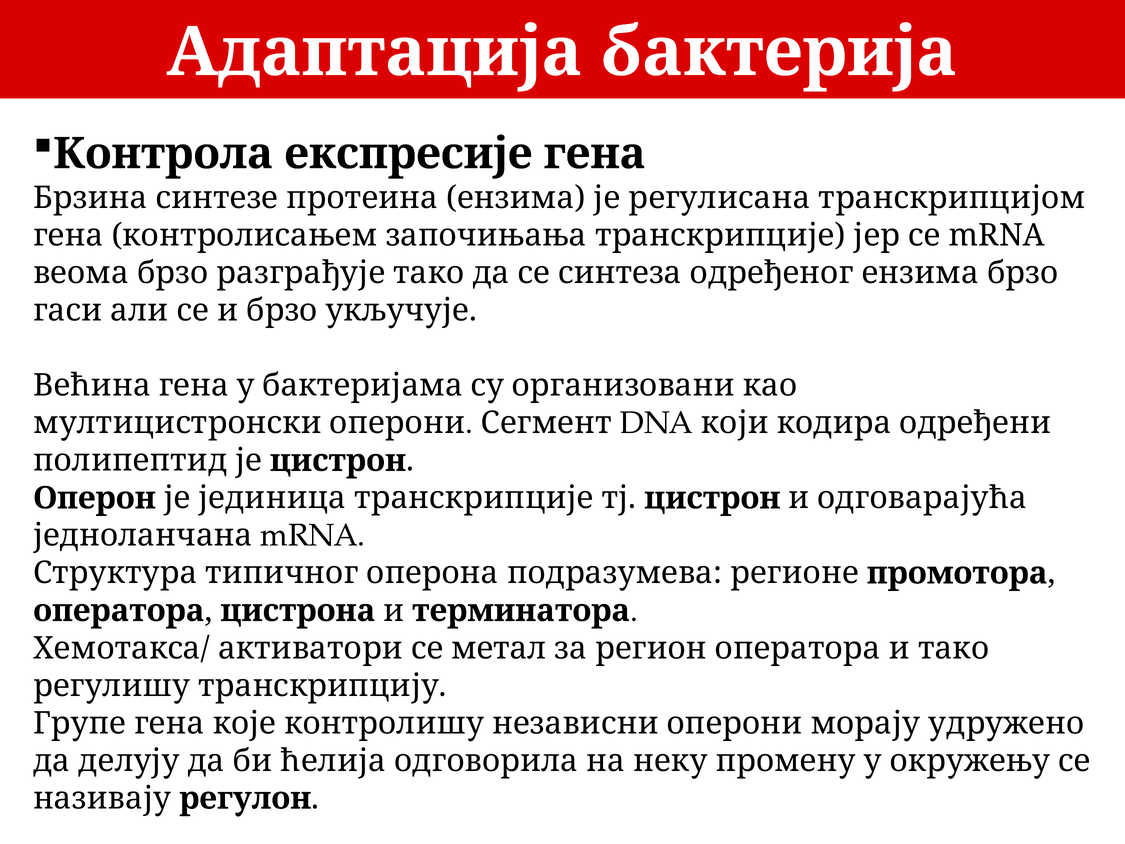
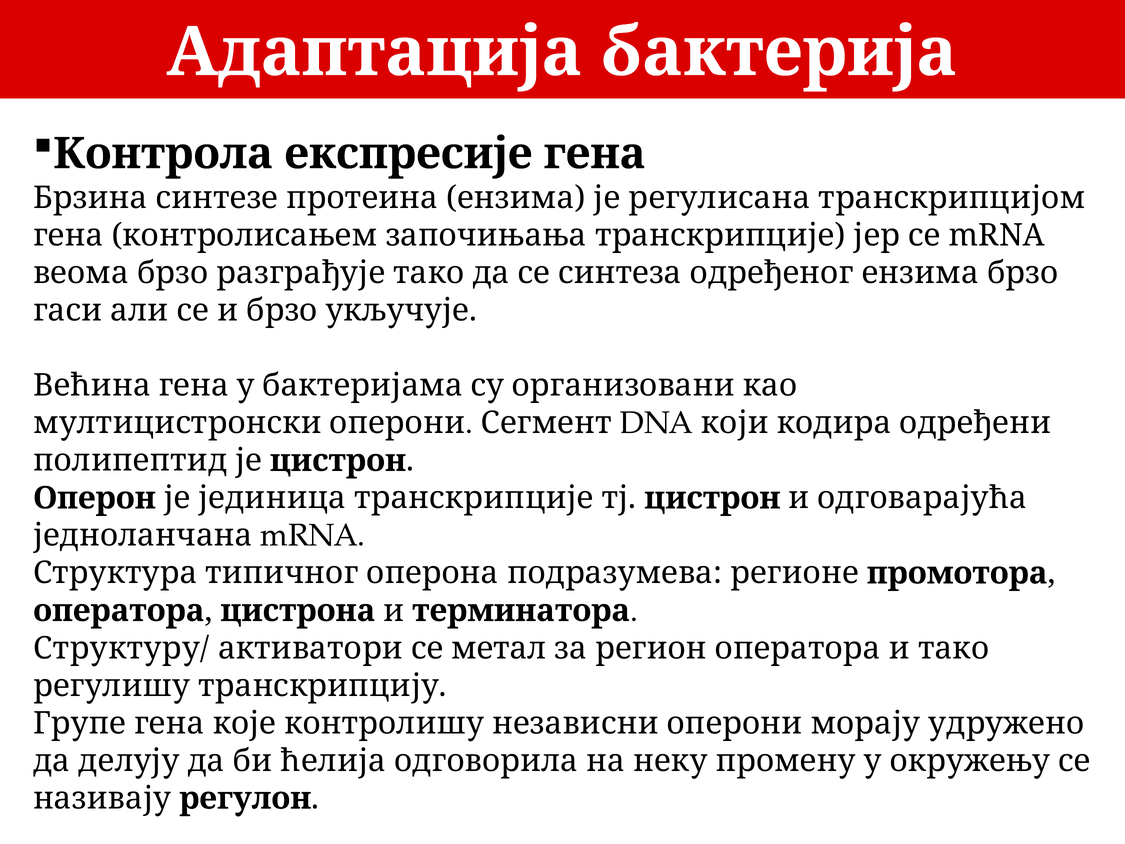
Хемотакса/: Хемотакса/ -> Структуру/ (121, 648)
